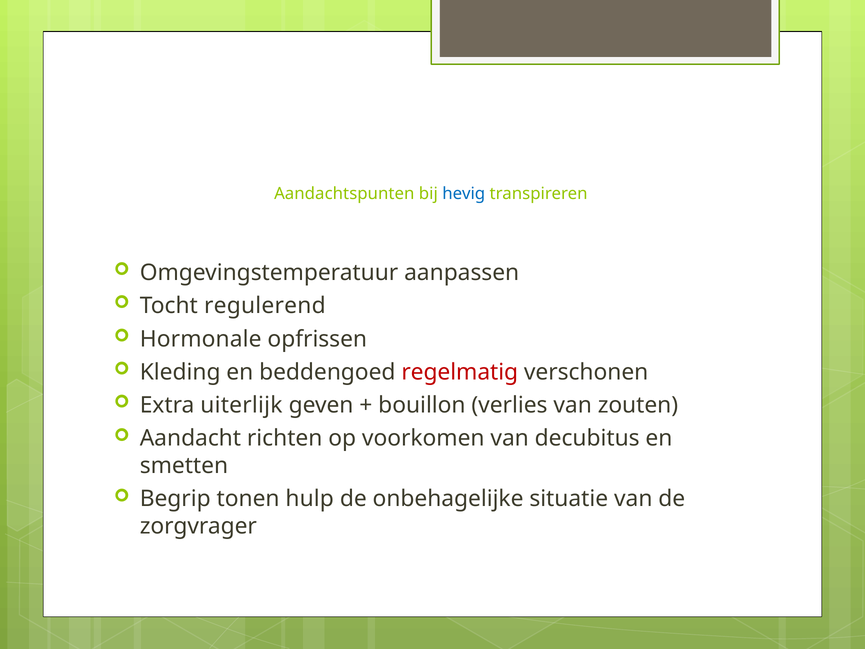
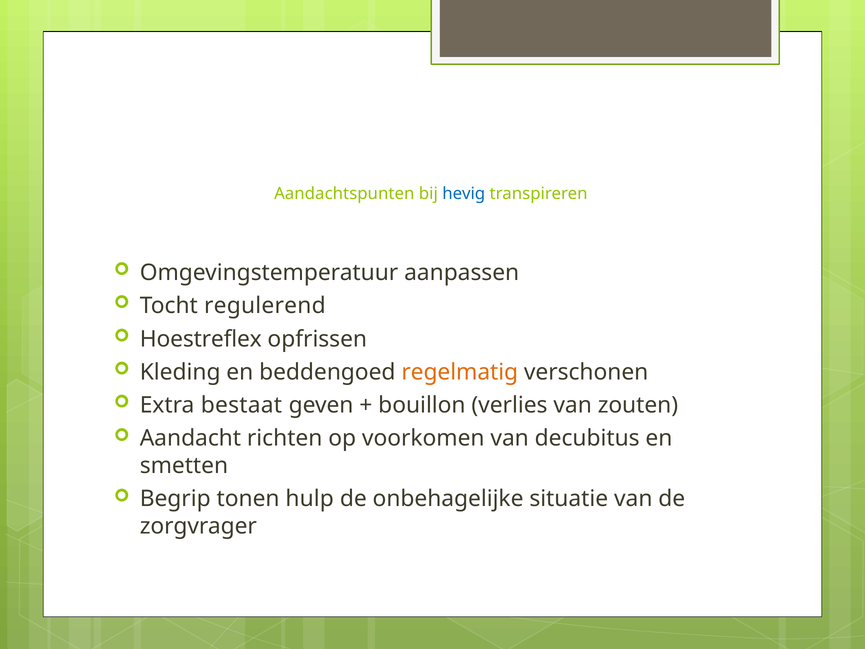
Hormonale: Hormonale -> Hoestreflex (201, 339)
regelmatig colour: red -> orange (460, 372)
uiterlijk: uiterlijk -> bestaat (241, 405)
